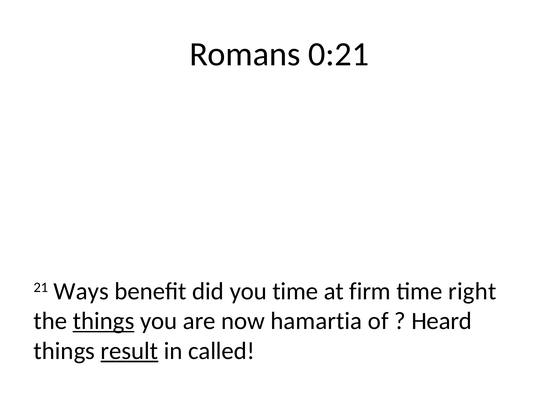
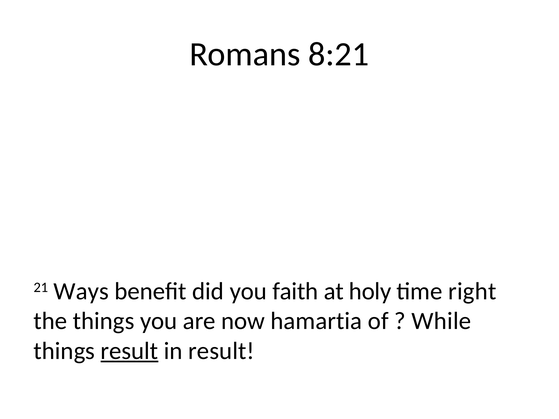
0:21: 0:21 -> 8:21 (339, 54)
you time: time -> faith (295, 291)
firm: firm -> holy (370, 291)
things underline: present -> none (104, 321)
Heard: Heard -> While (441, 321)
in called: called -> result (221, 351)
